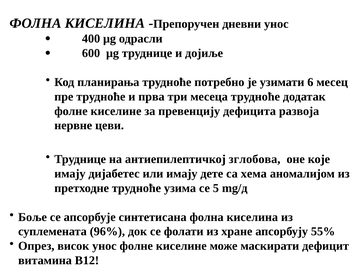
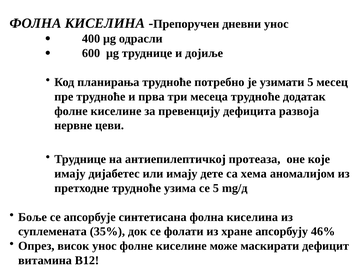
узимати 6: 6 -> 5 (310, 82)
зглобова: зглобова -> протеаза (255, 160)
96%: 96% -> 35% (107, 232)
55%: 55% -> 46% (323, 232)
